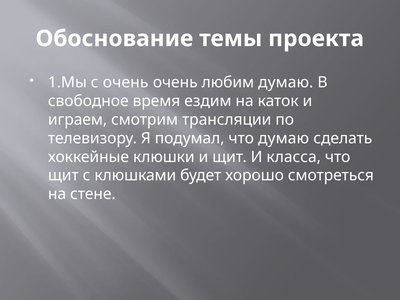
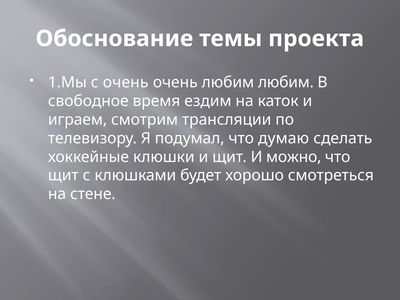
любим думаю: думаю -> любим (286, 82)
класса: класса -> можно (294, 157)
